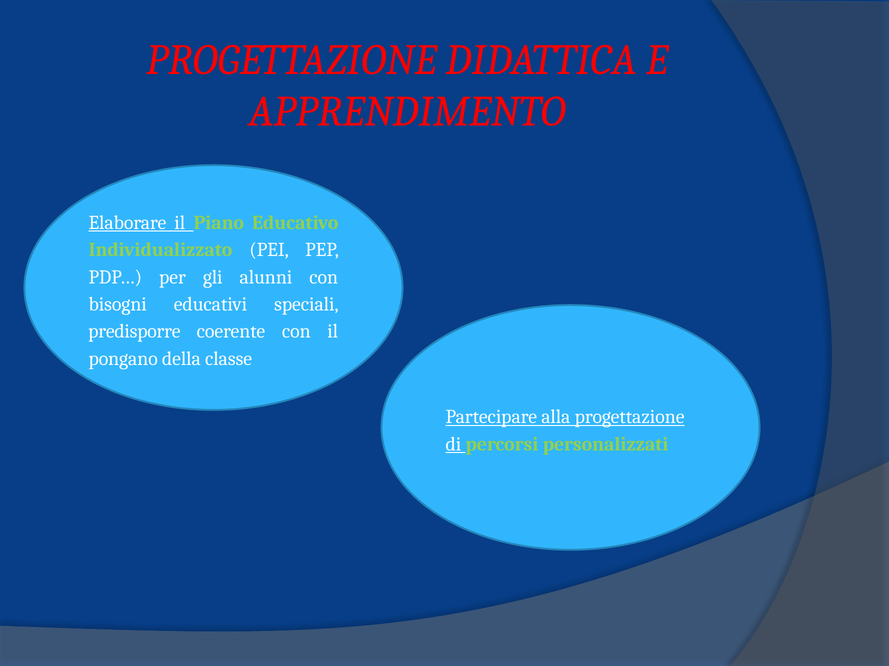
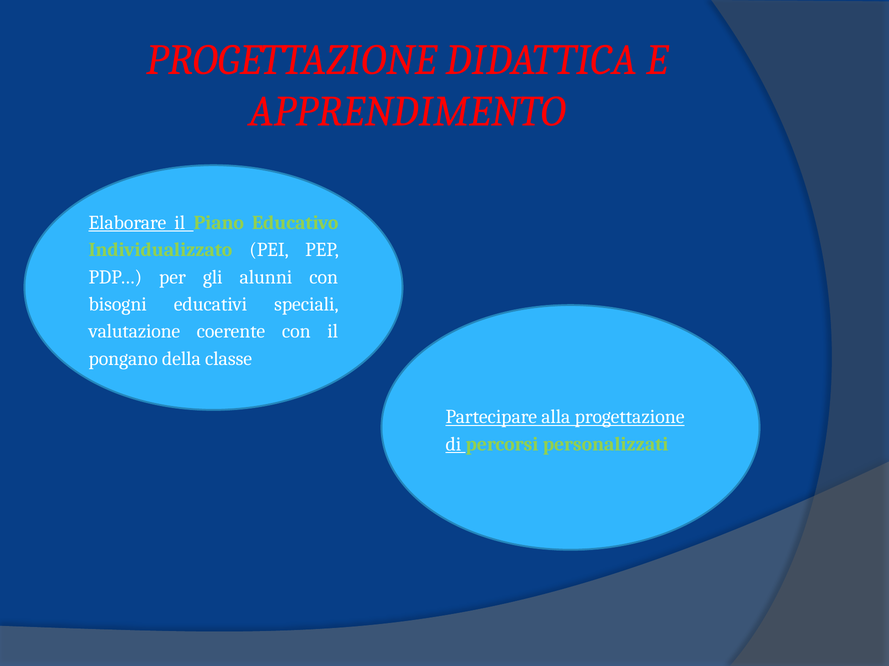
predisporre: predisporre -> valutazione (134, 332)
